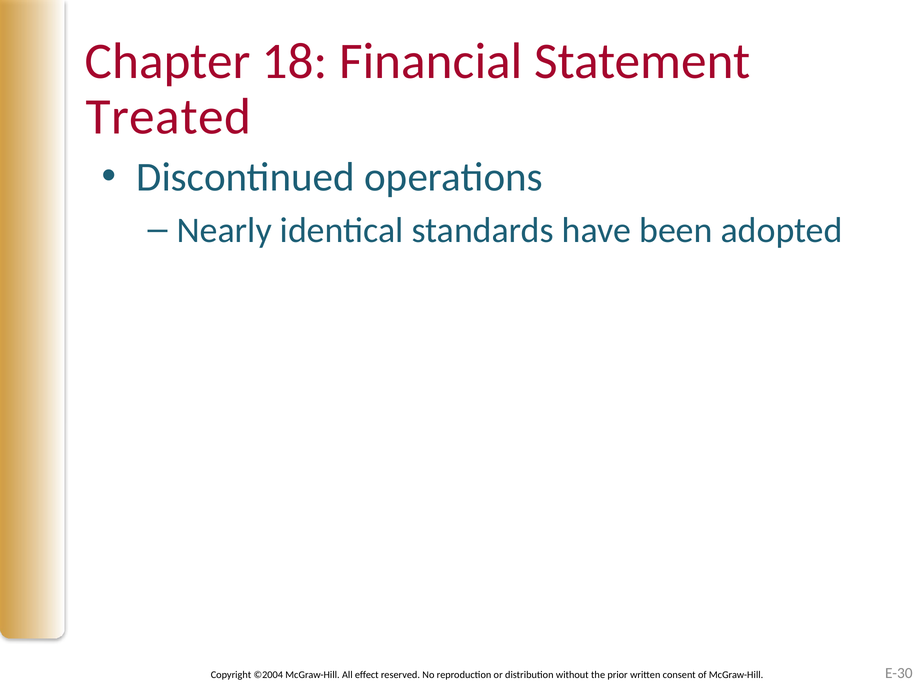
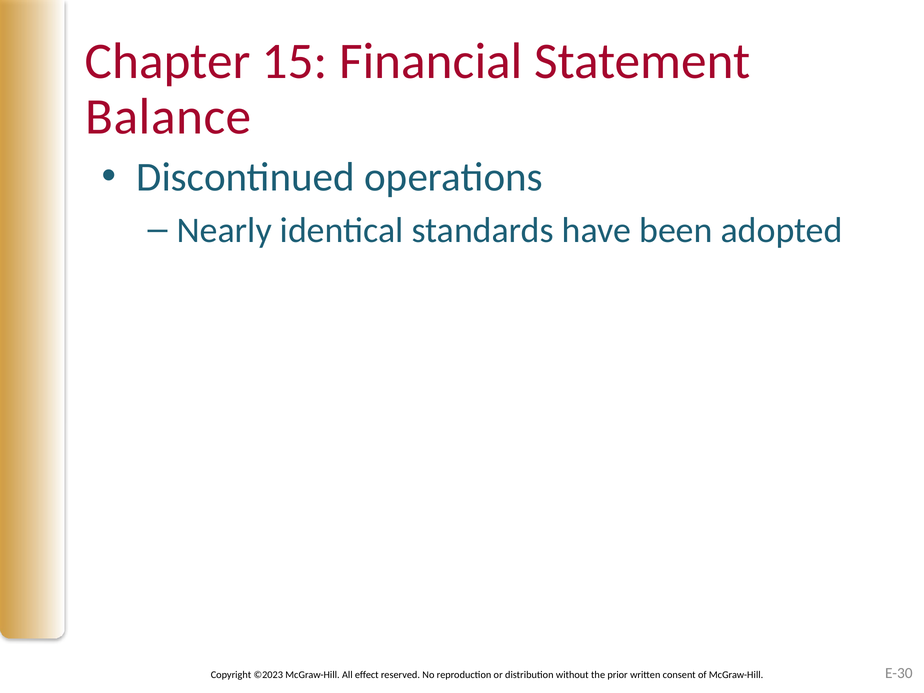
18: 18 -> 15 (295, 61)
Treated: Treated -> Balance (168, 117)
©2004: ©2004 -> ©2023 (268, 675)
